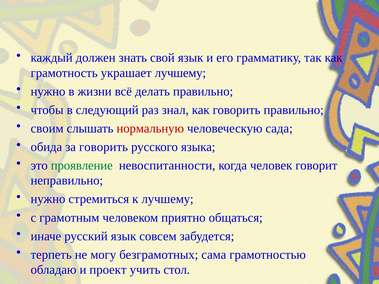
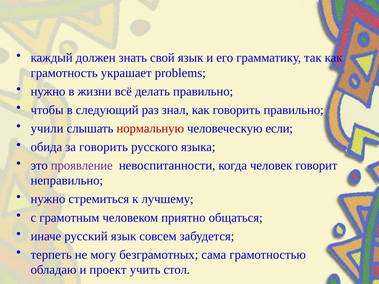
украшает лучшему: лучшему -> problems (180, 73)
своим: своим -> учили (47, 128)
сада: сада -> если (279, 128)
проявление colour: green -> purple (82, 166)
